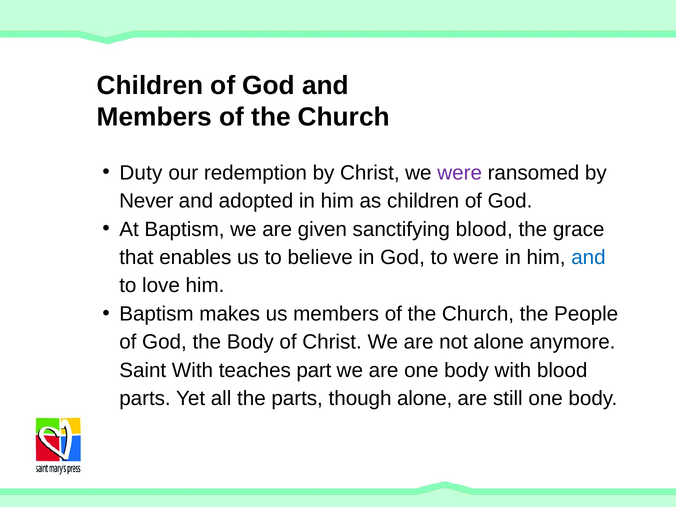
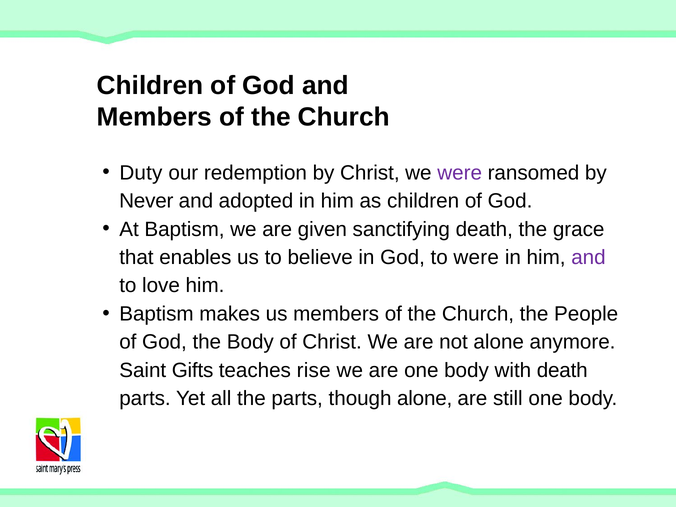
sanctifying blood: blood -> death (484, 229)
and colour: blue -> purple (588, 257)
Saint With: With -> Gifts (193, 370)
part: part -> rise (314, 370)
with blood: blood -> death (562, 370)
